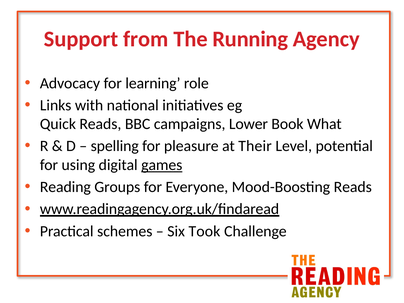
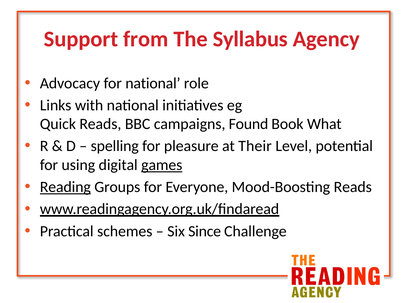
Running: Running -> Syllabus (250, 39)
for learning: learning -> national (153, 83)
Lower: Lower -> Found (248, 124)
Reading underline: none -> present (65, 187)
Took: Took -> Since (205, 231)
